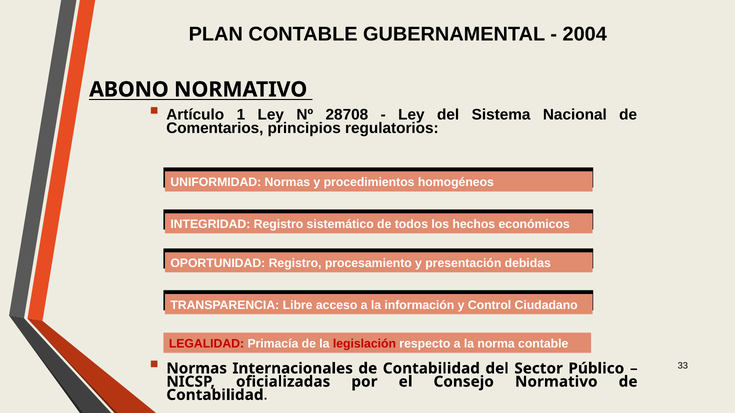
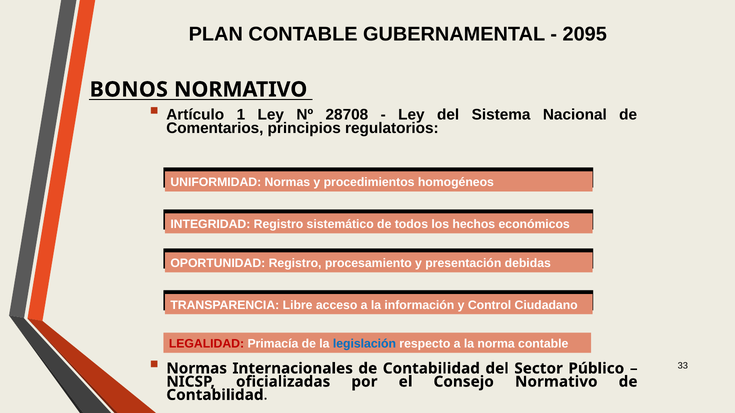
2004: 2004 -> 2095 (585, 34)
ABONO: ABONO -> BONOS (129, 90)
legislación colour: red -> blue (364, 344)
